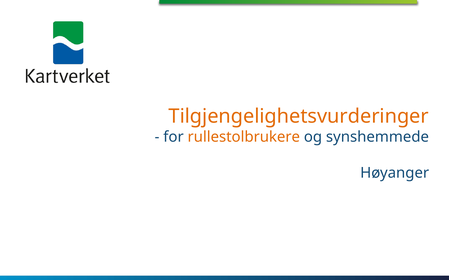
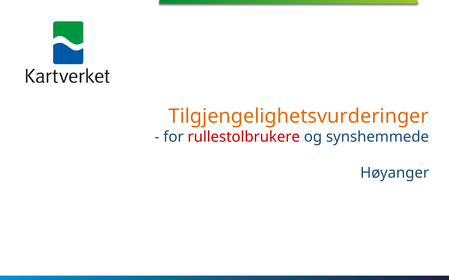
rullestolbrukere colour: orange -> red (244, 137)
